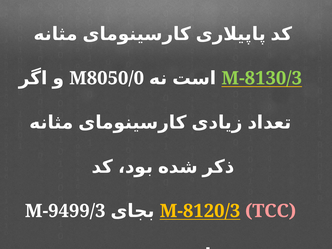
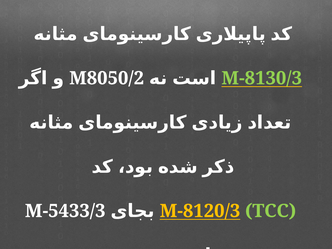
M8050/0: M8050/0 -> M8050/2 (107, 78)
M-9499/3: M-9499/3 -> M-5433/3 (65, 211)
TCC colour: pink -> light green (271, 211)
